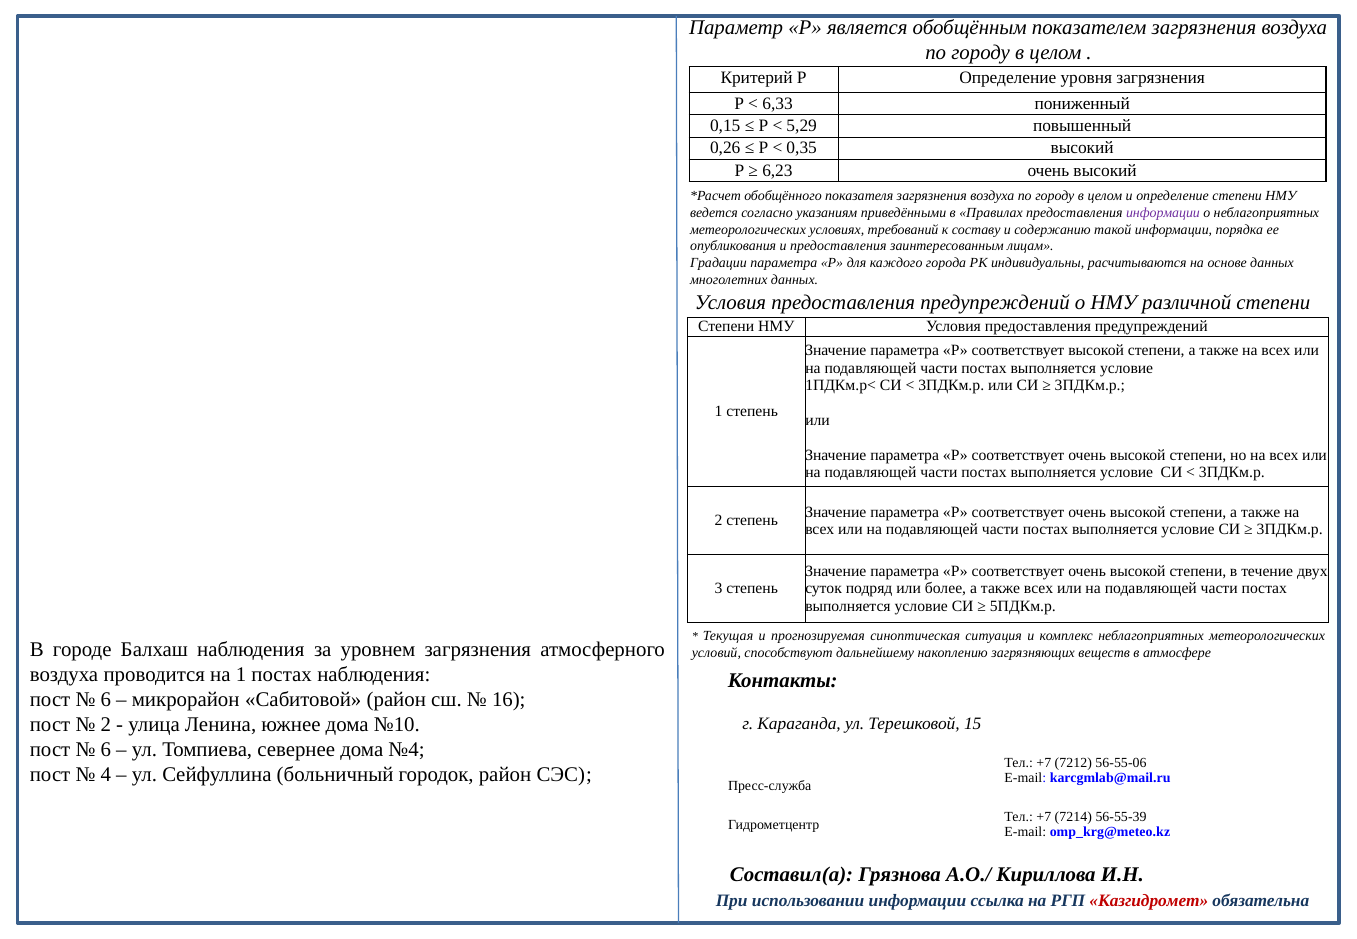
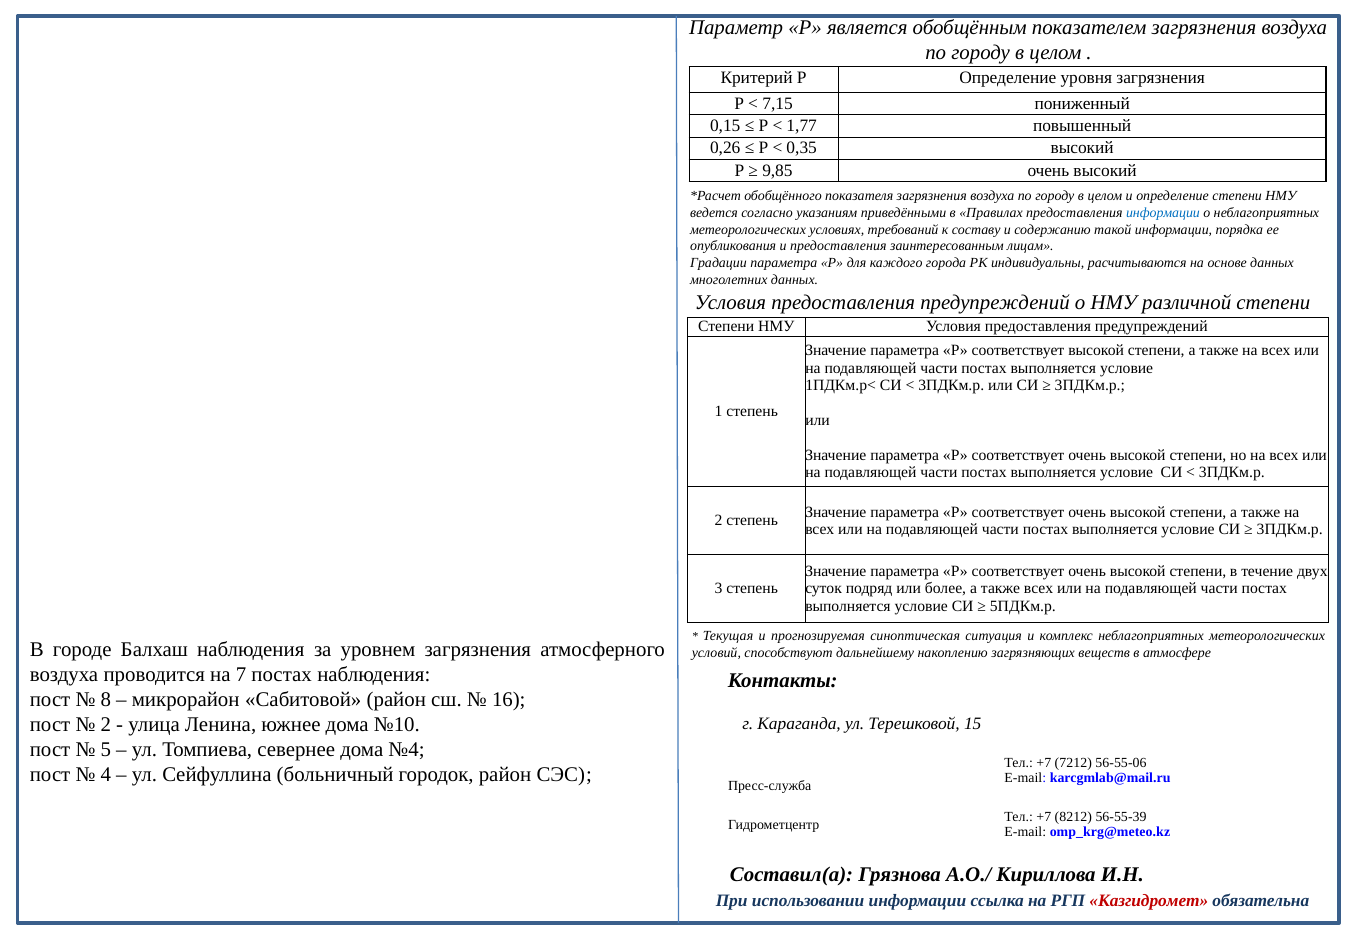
6,33: 6,33 -> 7,15 (778, 103)
5,29: 5,29 -> 1,77 (802, 126)
6,23: 6,23 -> 9,85 (777, 171)
информации colour: purple -> blue (1163, 213)
на 1: 1 -> 7 (241, 675)
6: 6 -> 8 (106, 700)
6: 6 -> 5 (106, 750)
7214: 7214 -> 8212 (1073, 817)
